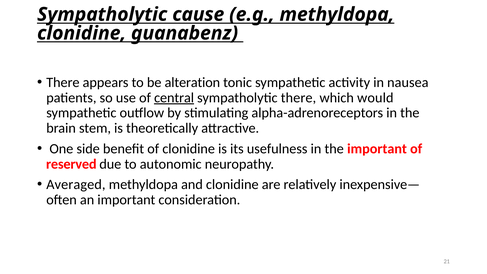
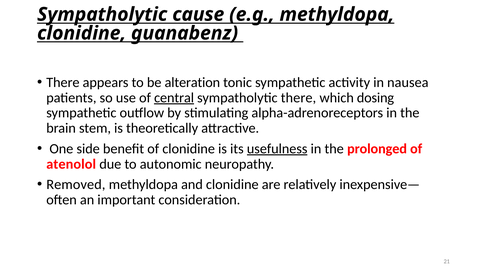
would: would -> dosing (375, 98)
usefulness underline: none -> present (277, 149)
the important: important -> prolonged (377, 149)
reserved: reserved -> atenolol (71, 164)
Averaged: Averaged -> Removed (76, 184)
